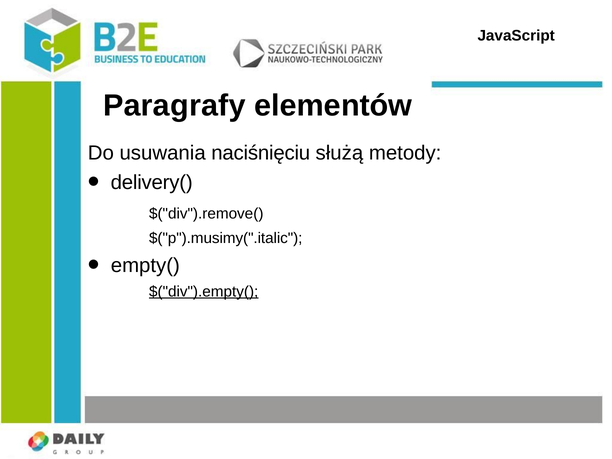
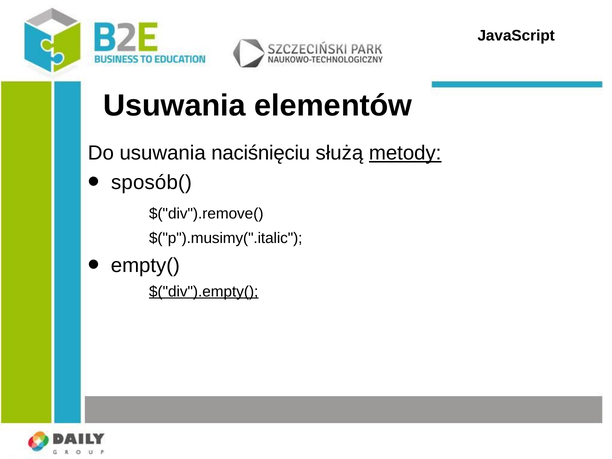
Paragrafy: Paragrafy -> Usuwania (174, 106)
metody underline: none -> present (405, 153)
delivery(: delivery( -> sposób( (151, 183)
